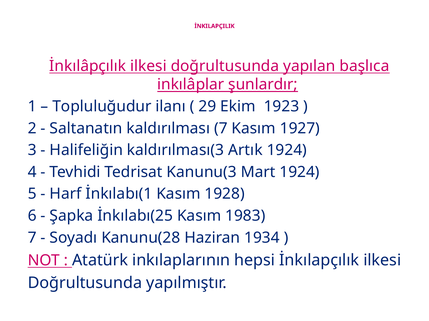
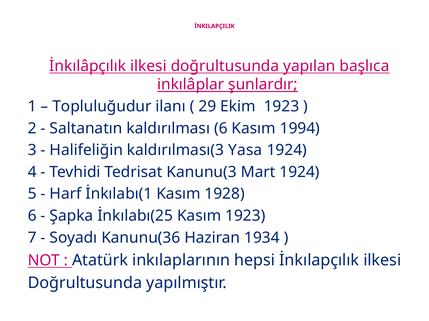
kaldırılması 7: 7 -> 6 (221, 129)
1927: 1927 -> 1994 (300, 129)
Artık: Artık -> Yasa (245, 150)
Kasım 1983: 1983 -> 1923 (245, 216)
Kanunu(28: Kanunu(28 -> Kanunu(36 (141, 238)
